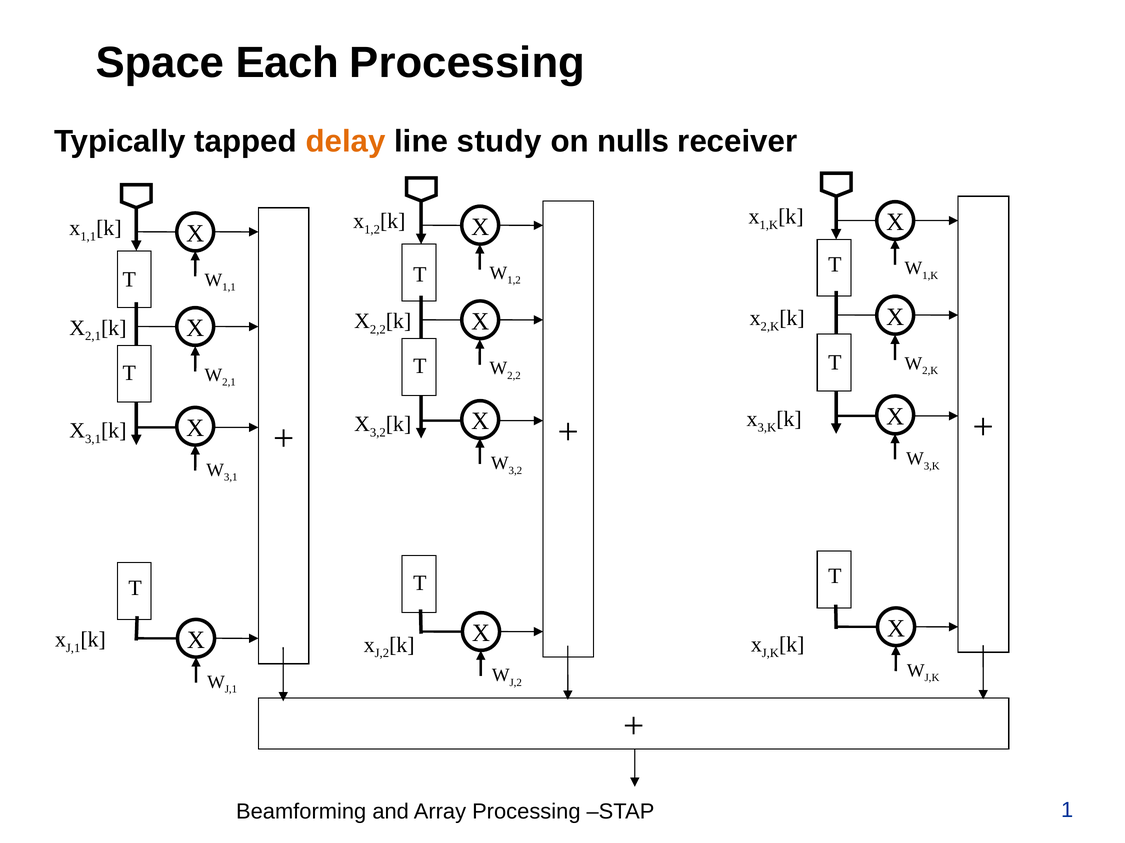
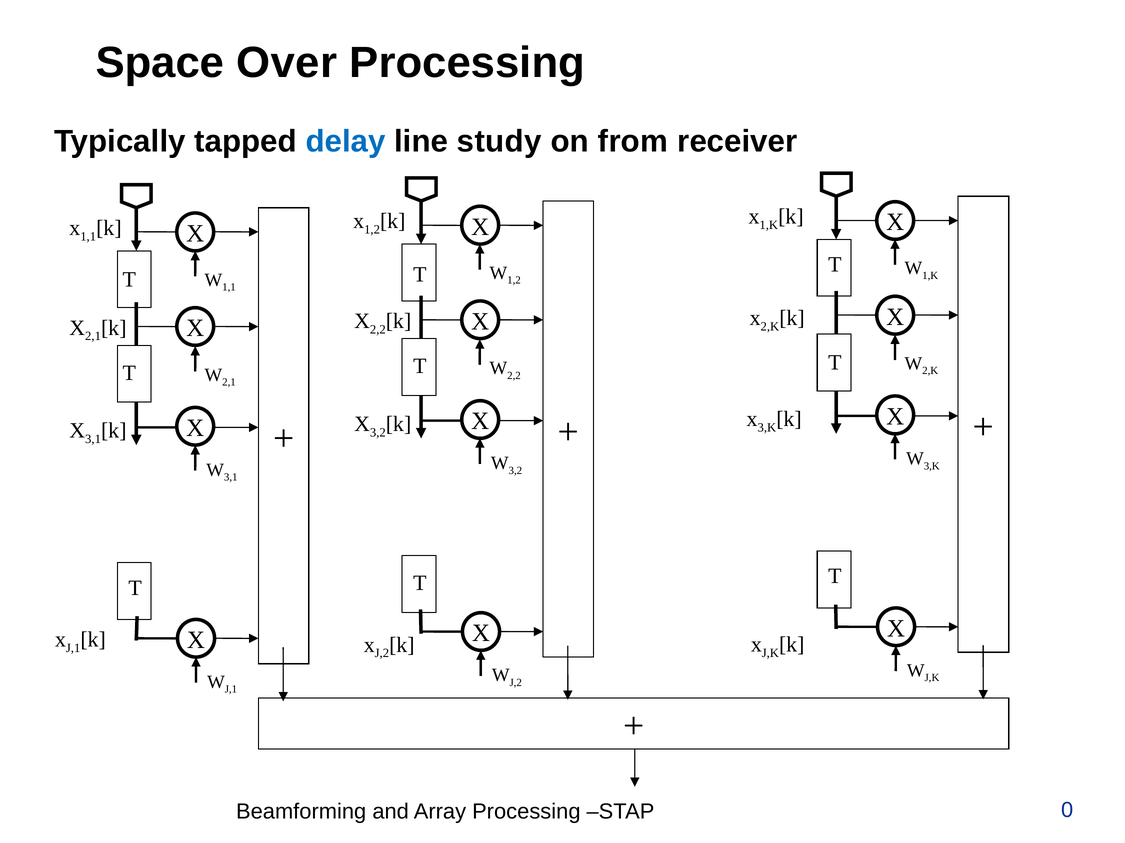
Each: Each -> Over (287, 63)
delay colour: orange -> blue (346, 142)
nulls: nulls -> from (633, 142)
1: 1 -> 0 (1067, 811)
